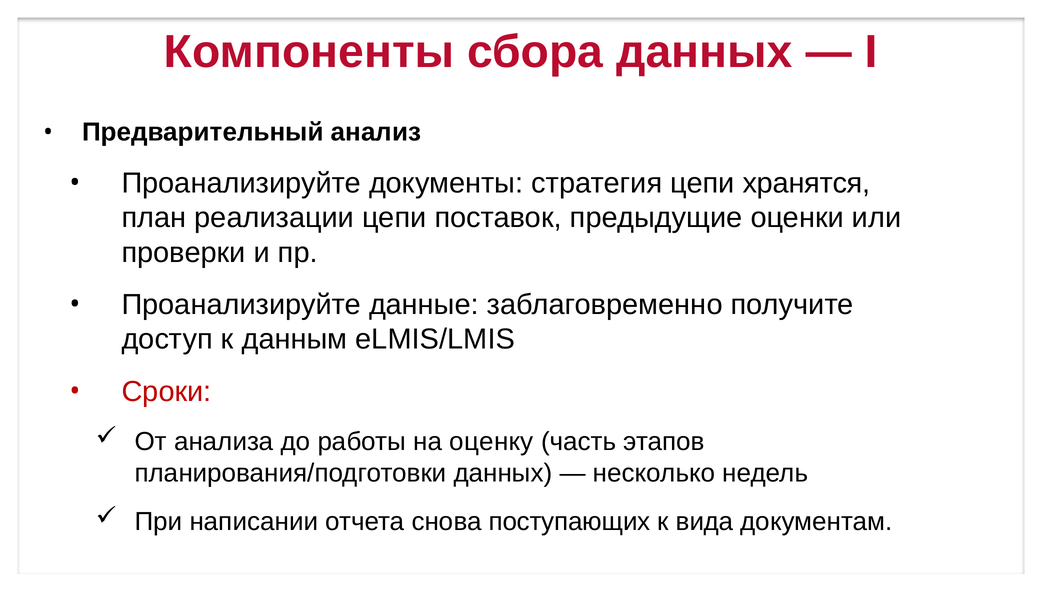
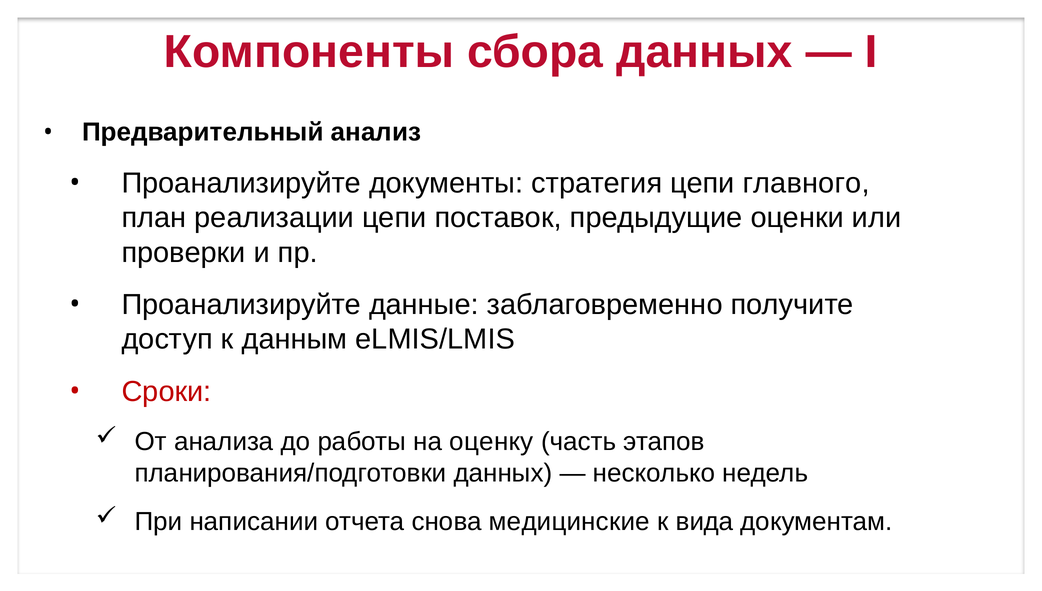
хранятся: хранятся -> главного (806, 183)
поступающих: поступающих -> медицинские (569, 522)
